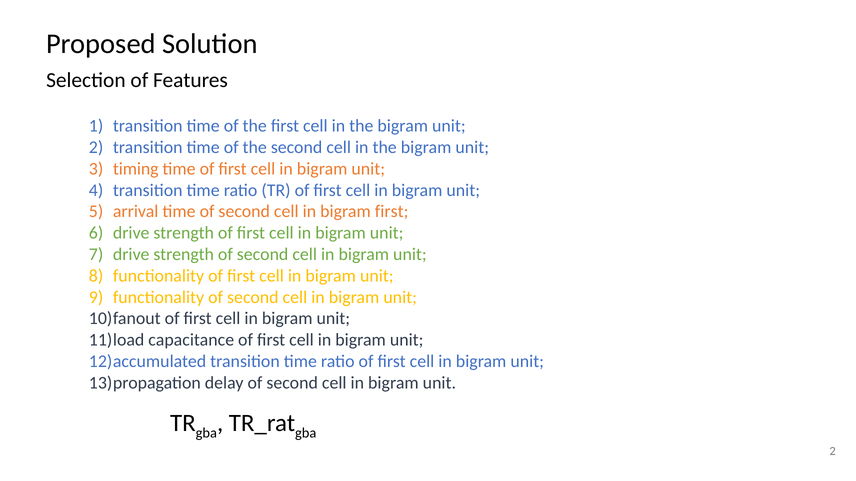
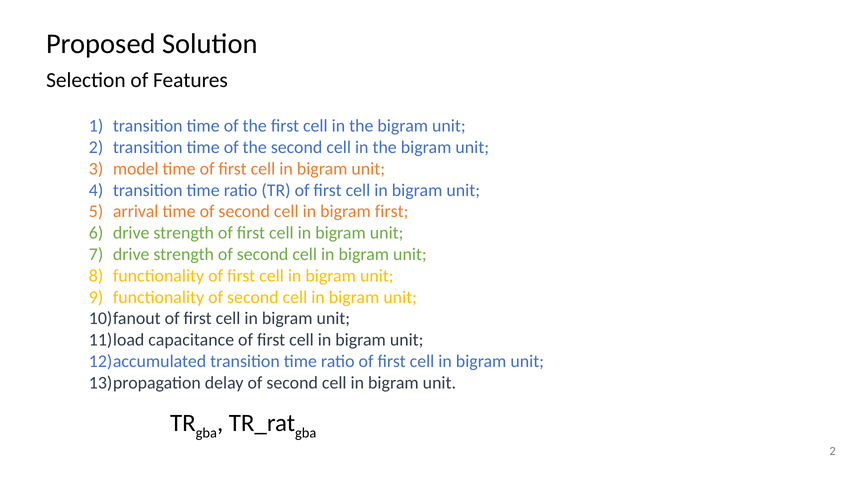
timing: timing -> model (136, 169)
